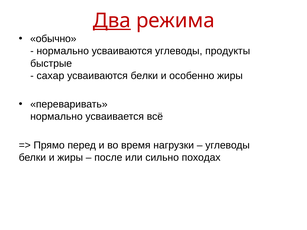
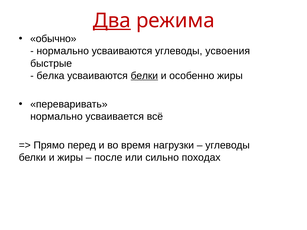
продукты: продукты -> усвоения (228, 51)
сахар: сахар -> белка (50, 76)
белки underline: none -> present (144, 76)
